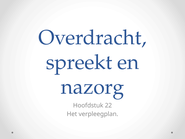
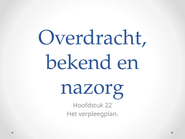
spreekt: spreekt -> bekend (79, 62)
